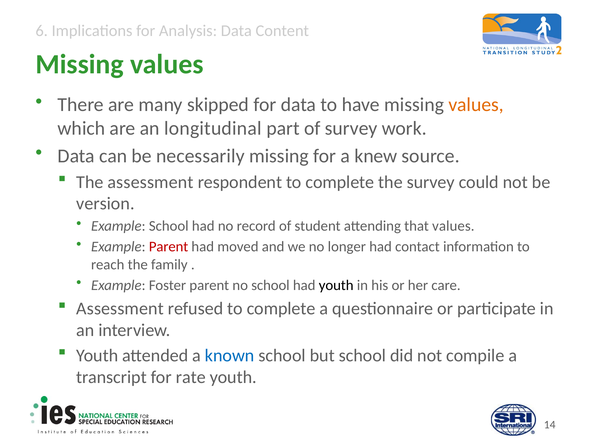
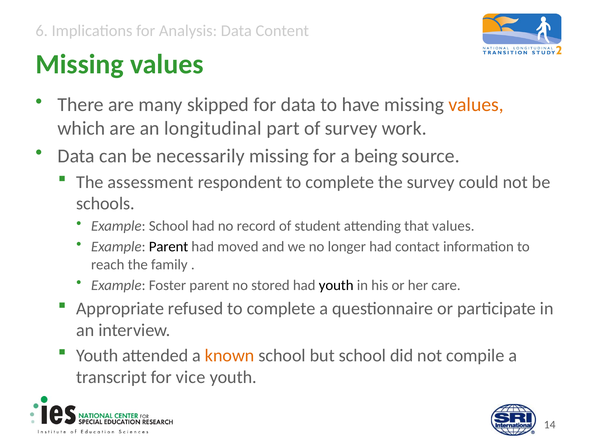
knew: knew -> being (376, 156)
version: version -> schools (105, 204)
Parent colour: red -> black (169, 247)
no school: school -> stored (270, 285)
Assessment: Assessment -> Appropriate (120, 309)
known colour: blue -> orange (230, 356)
rate: rate -> vice (191, 377)
